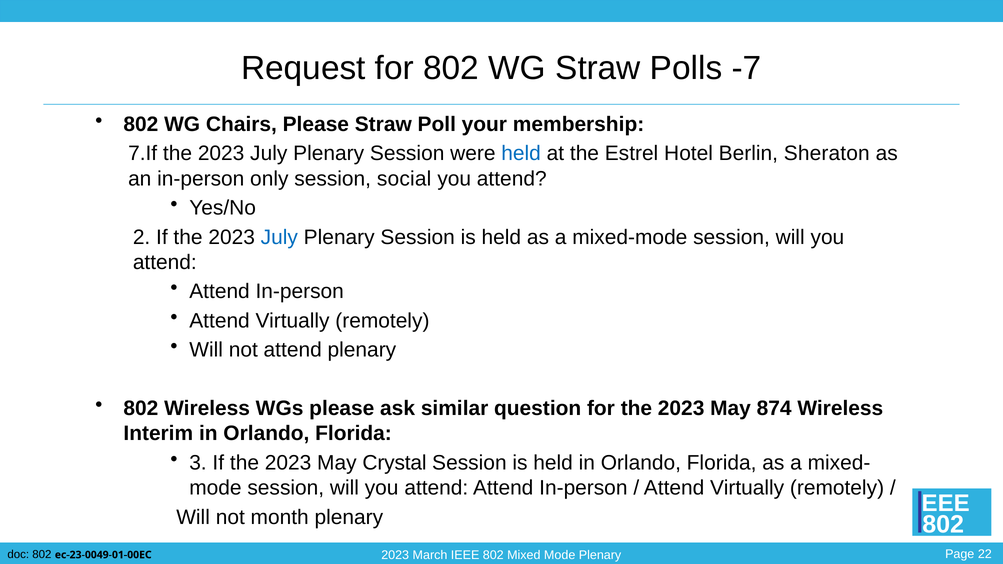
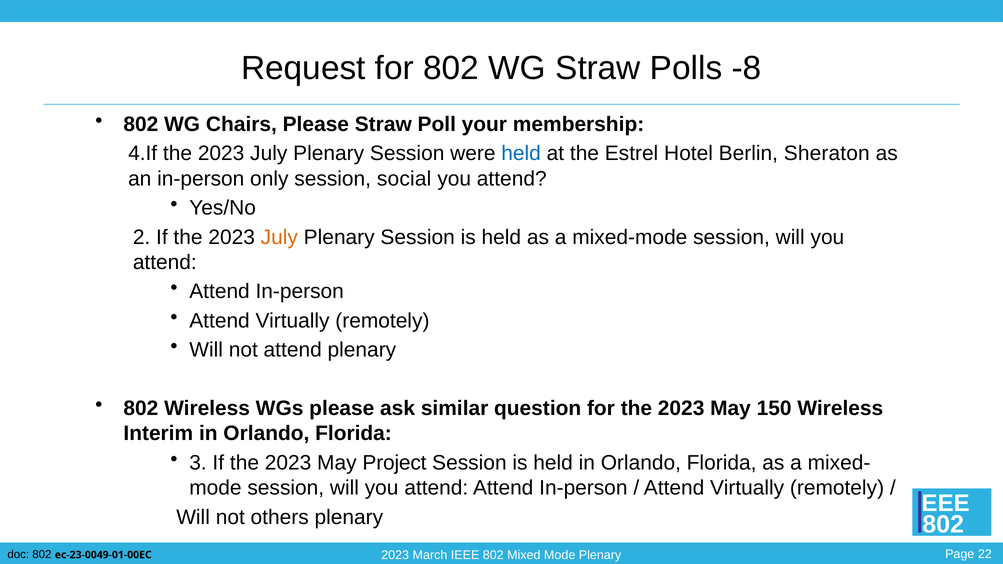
-7: -7 -> -8 (747, 68)
7.If: 7.If -> 4.If (143, 154)
July colour: blue -> orange (279, 237)
874: 874 -> 150 (774, 409)
Crystal: Crystal -> Project (395, 463)
month: month -> others (280, 517)
